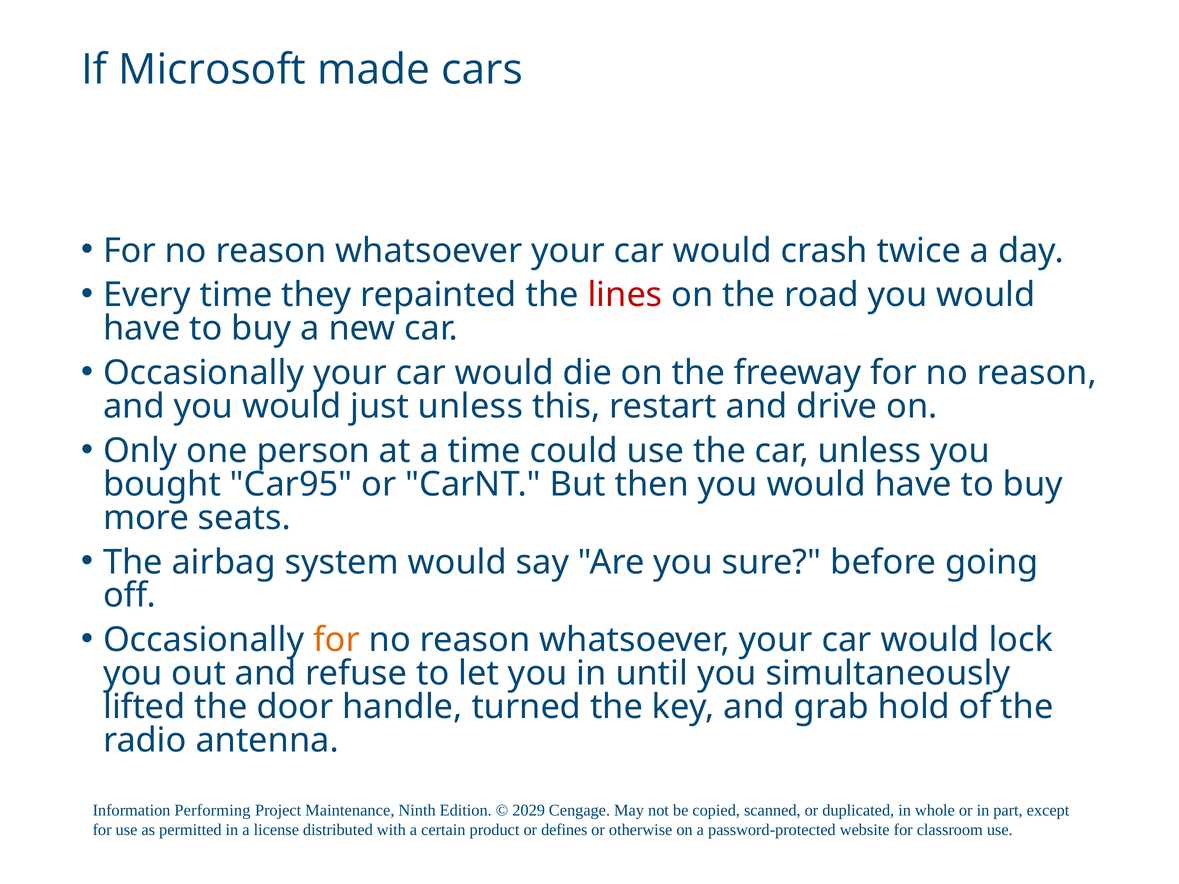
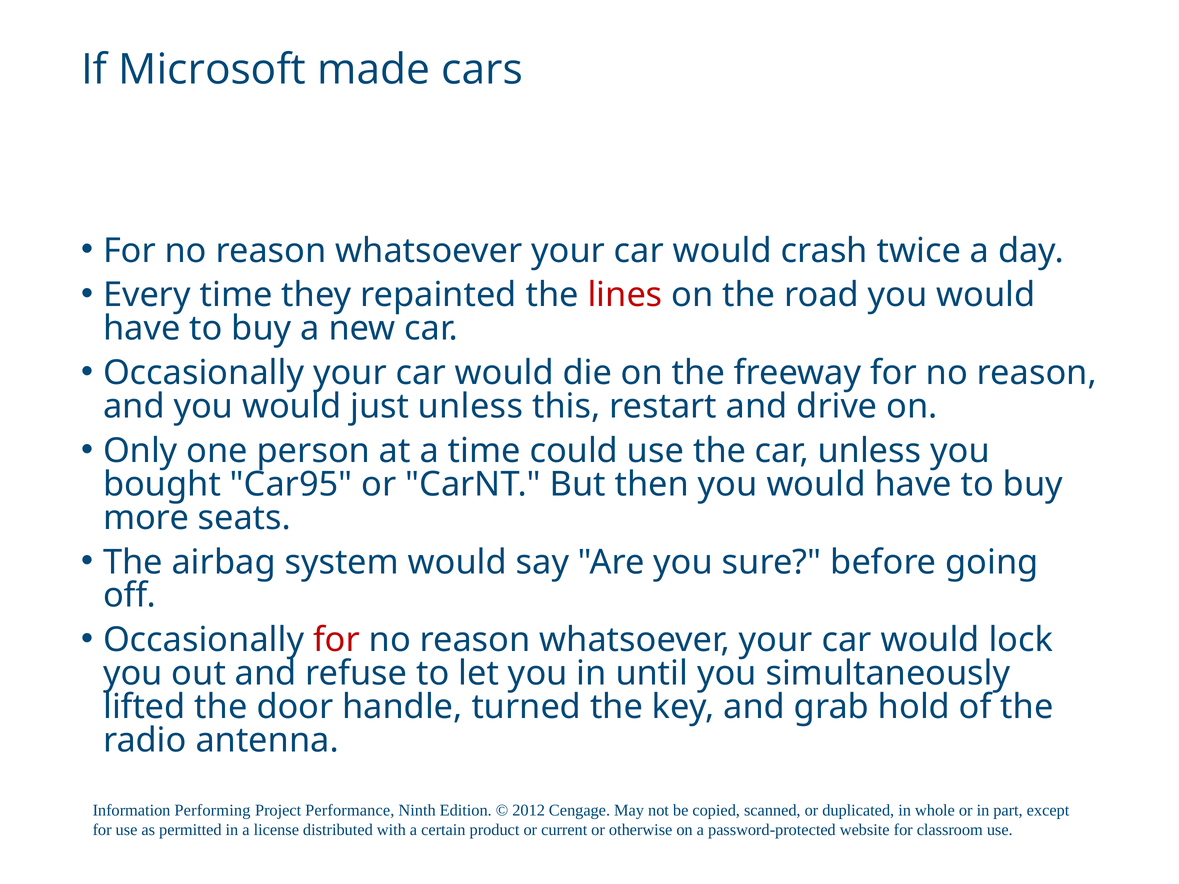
for colour: orange -> red (337, 640)
Maintenance: Maintenance -> Performance (350, 811)
2029: 2029 -> 2012 (529, 811)
defines: defines -> current (564, 830)
